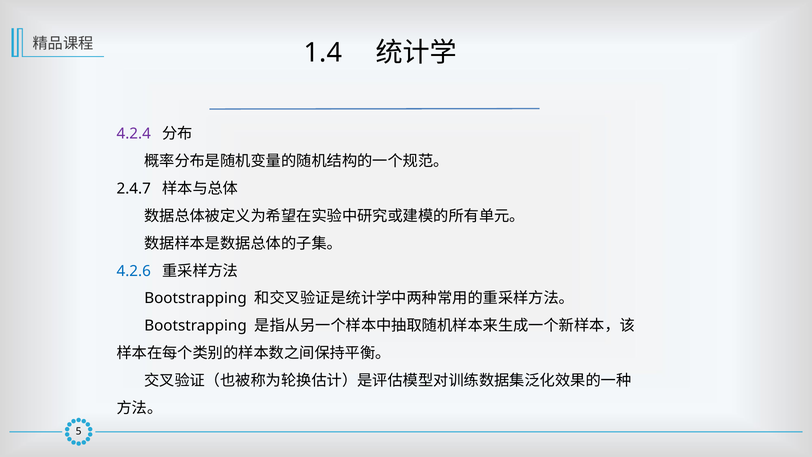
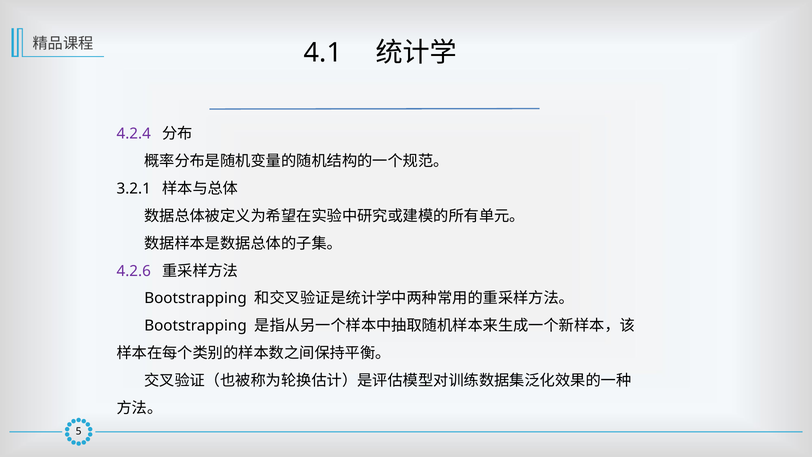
1.4: 1.4 -> 4.1 (323, 53)
2.4.7: 2.4.7 -> 3.2.1 (134, 189)
4.2.6 colour: blue -> purple (134, 271)
